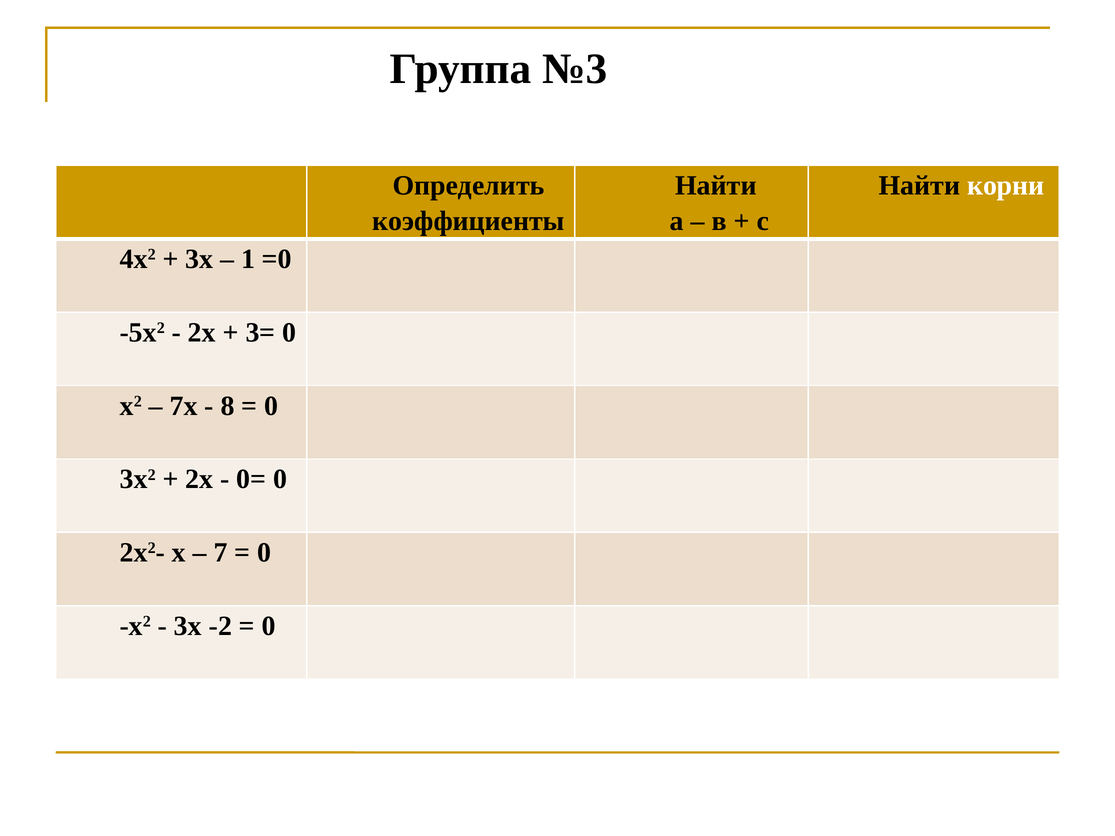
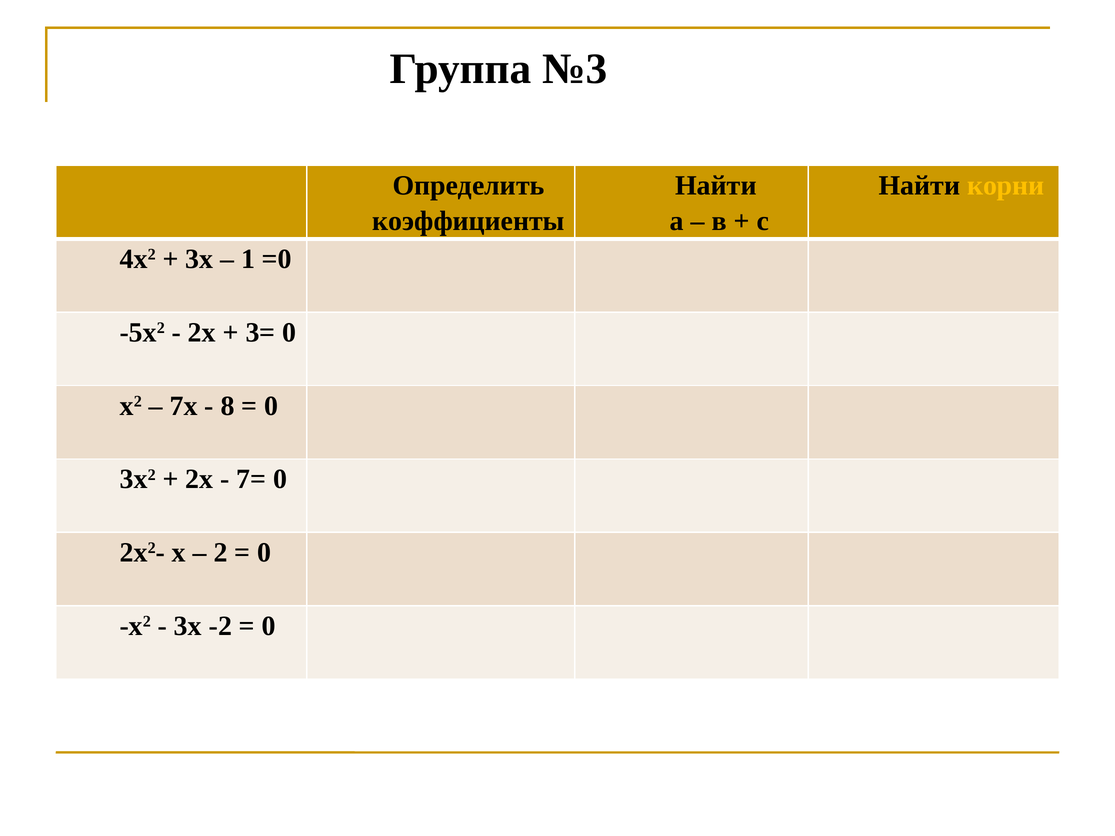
корни colour: white -> yellow (1006, 186)
0=: 0= -> 7= (251, 479)
7: 7 -> 2 (221, 553)
